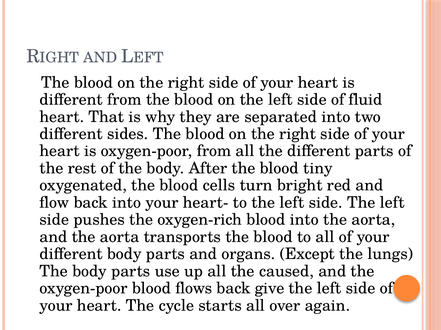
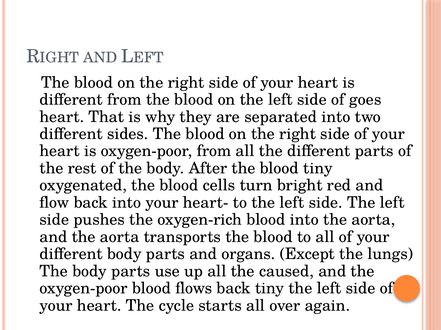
fluid: fluid -> goes (365, 100)
back give: give -> tiny (270, 289)
